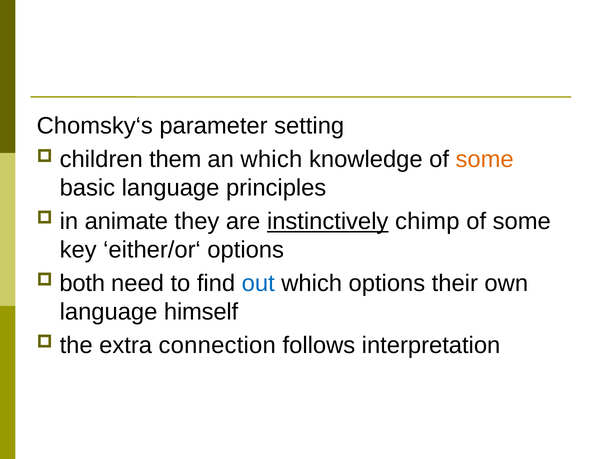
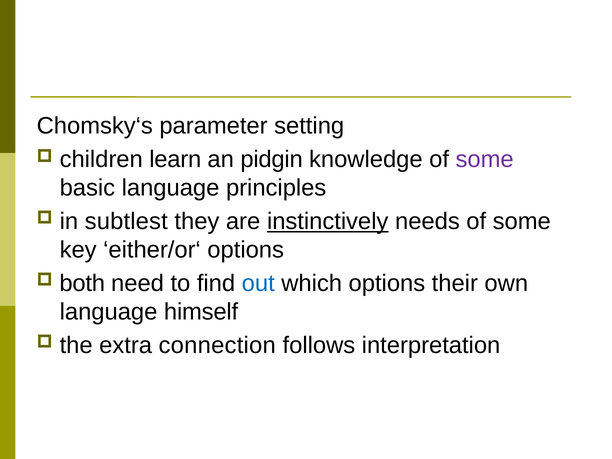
them: them -> learn (175, 159)
an which: which -> pidgin (272, 159)
some colour: orange -> purple (485, 159)
animate: animate -> subtlest (126, 221)
chimp: chimp -> needs (427, 221)
